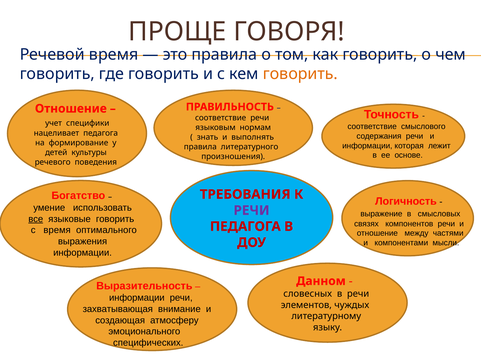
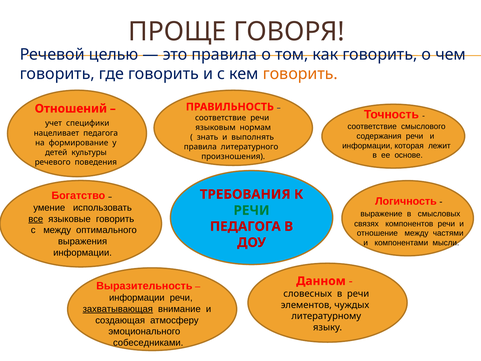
Речевой время: время -> целью (114, 54)
Отношение: Отношение -> Отношений (71, 109)
РЕЧИ colour: purple -> green (252, 210)
с время: время -> между (57, 230)
захватывающая underline: none -> present (118, 309)
специфических: специфических -> собеседниками (148, 343)
